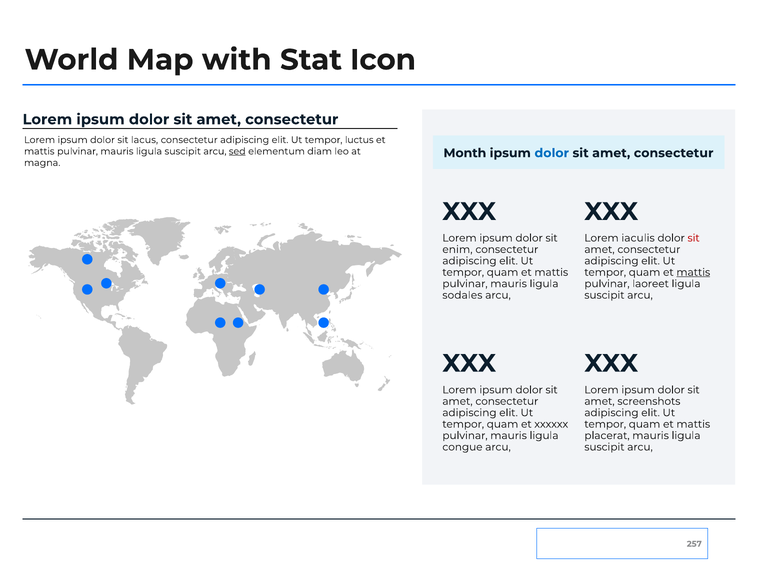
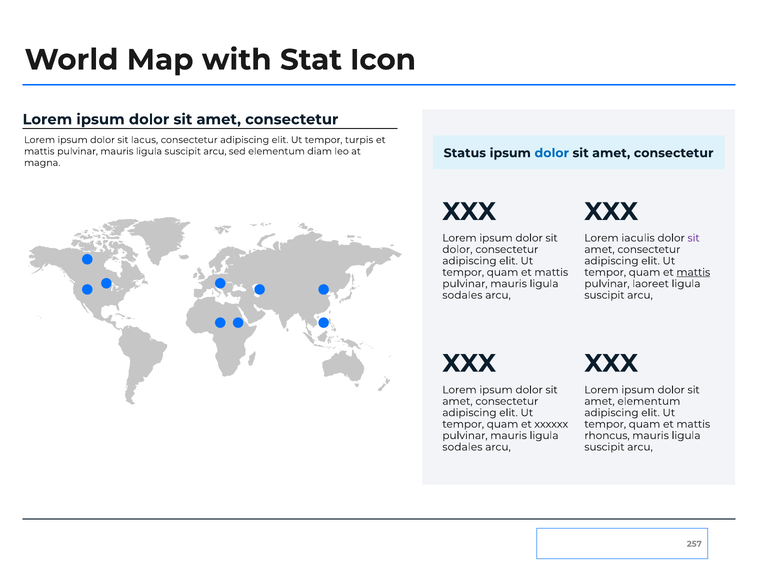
luctus: luctus -> turpis (359, 140)
sed underline: present -> none (237, 151)
Month: Month -> Status (465, 153)
sit colour: red -> purple (694, 238)
enim: enim -> dolor (457, 249)
amet screenshots: screenshots -> elementum (649, 401)
placerat: placerat -> rhoncus (607, 436)
congue: congue -> sodales (462, 447)
